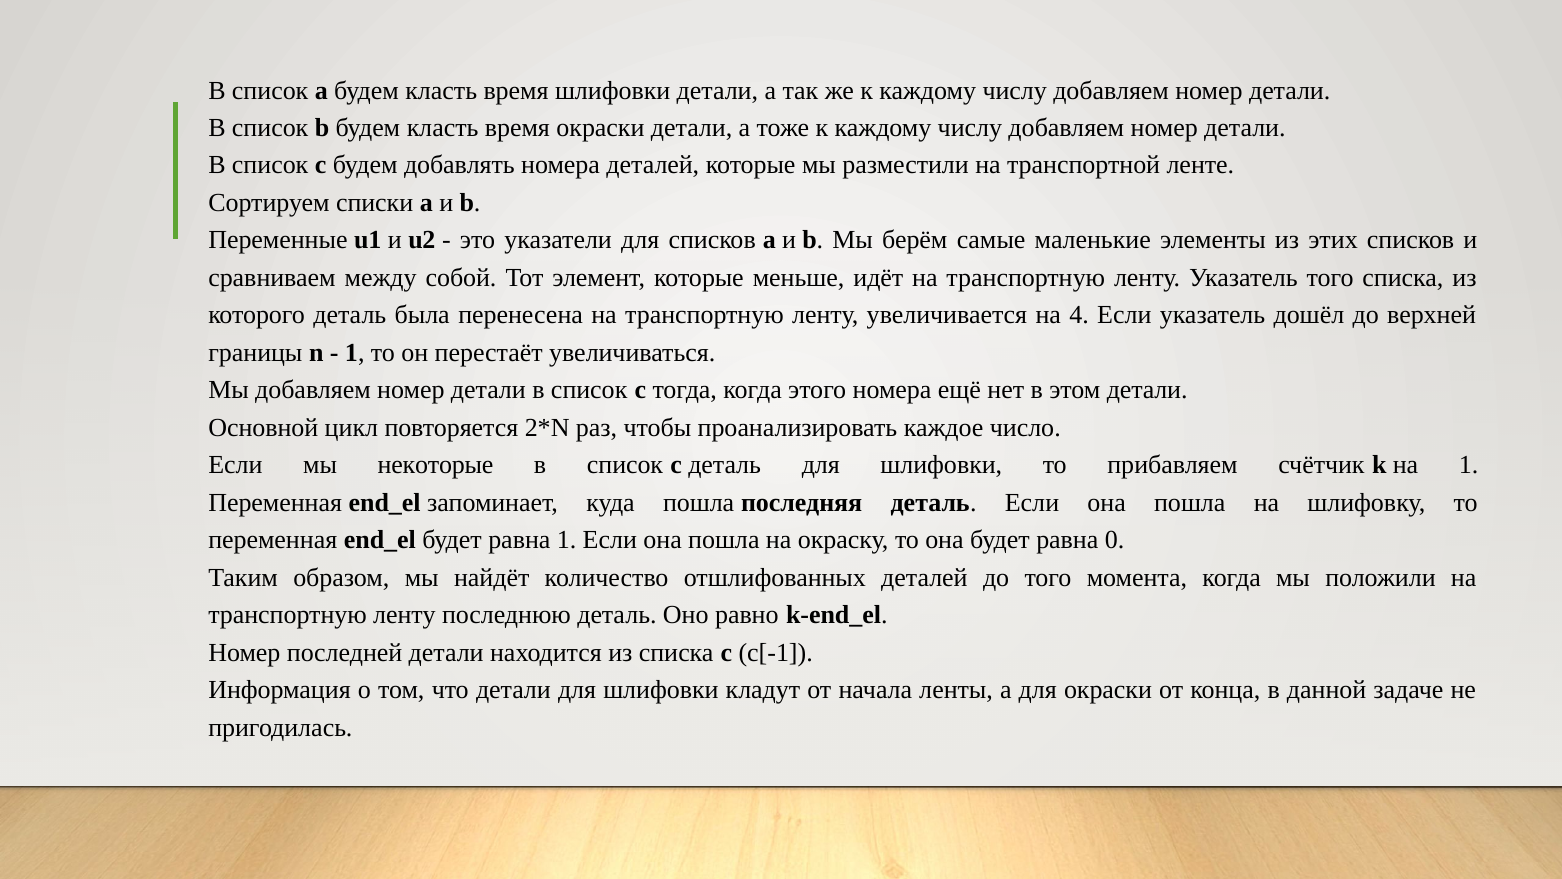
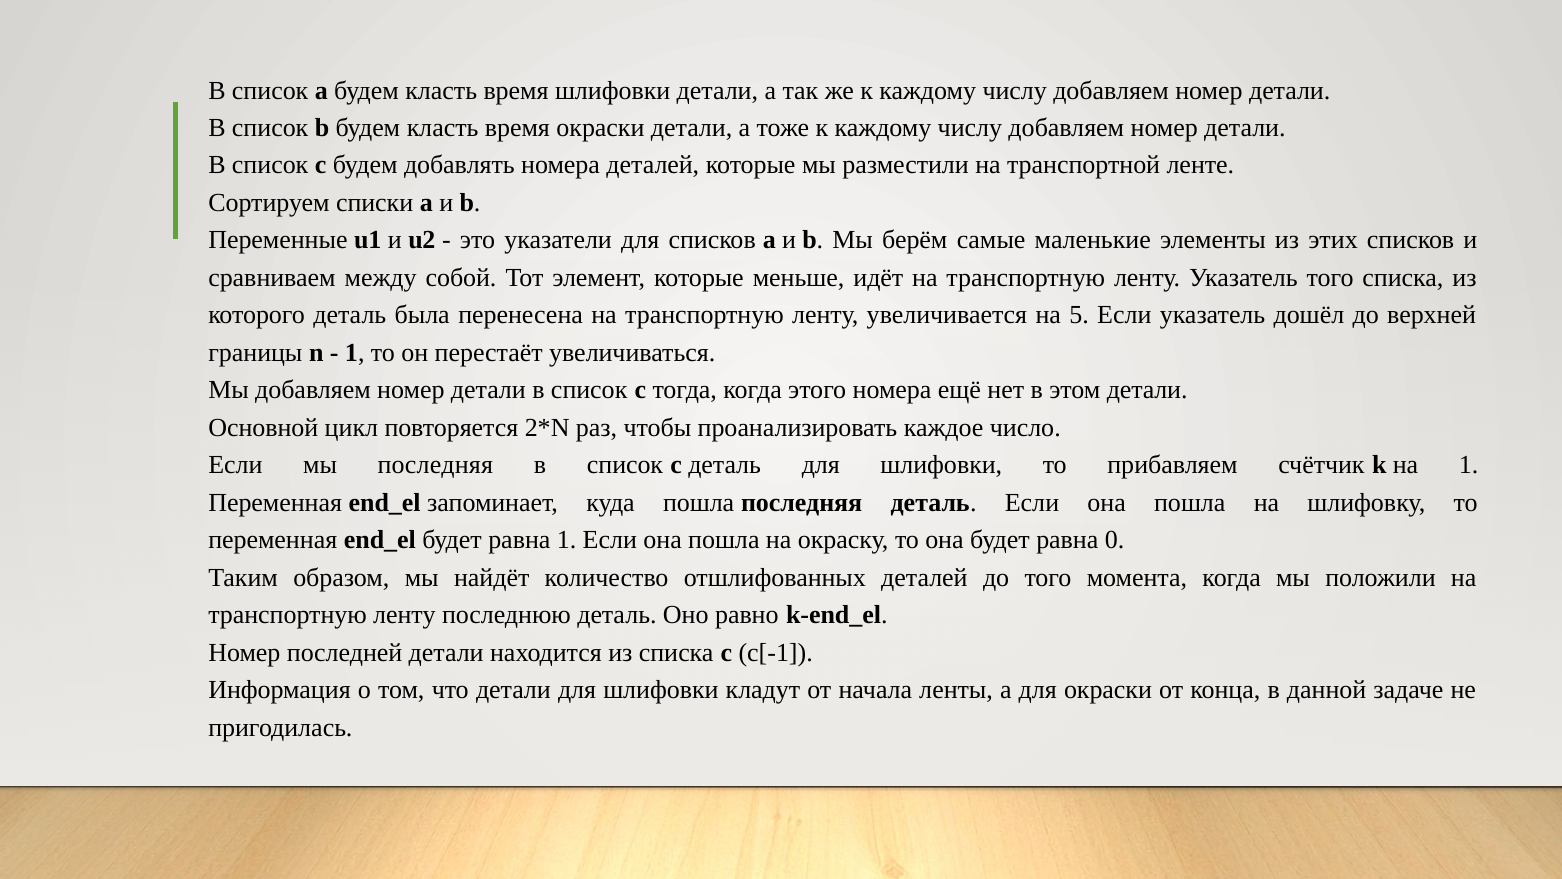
4: 4 -> 5 (1079, 315)
мы некоторые: некоторые -> последняя (435, 465)
